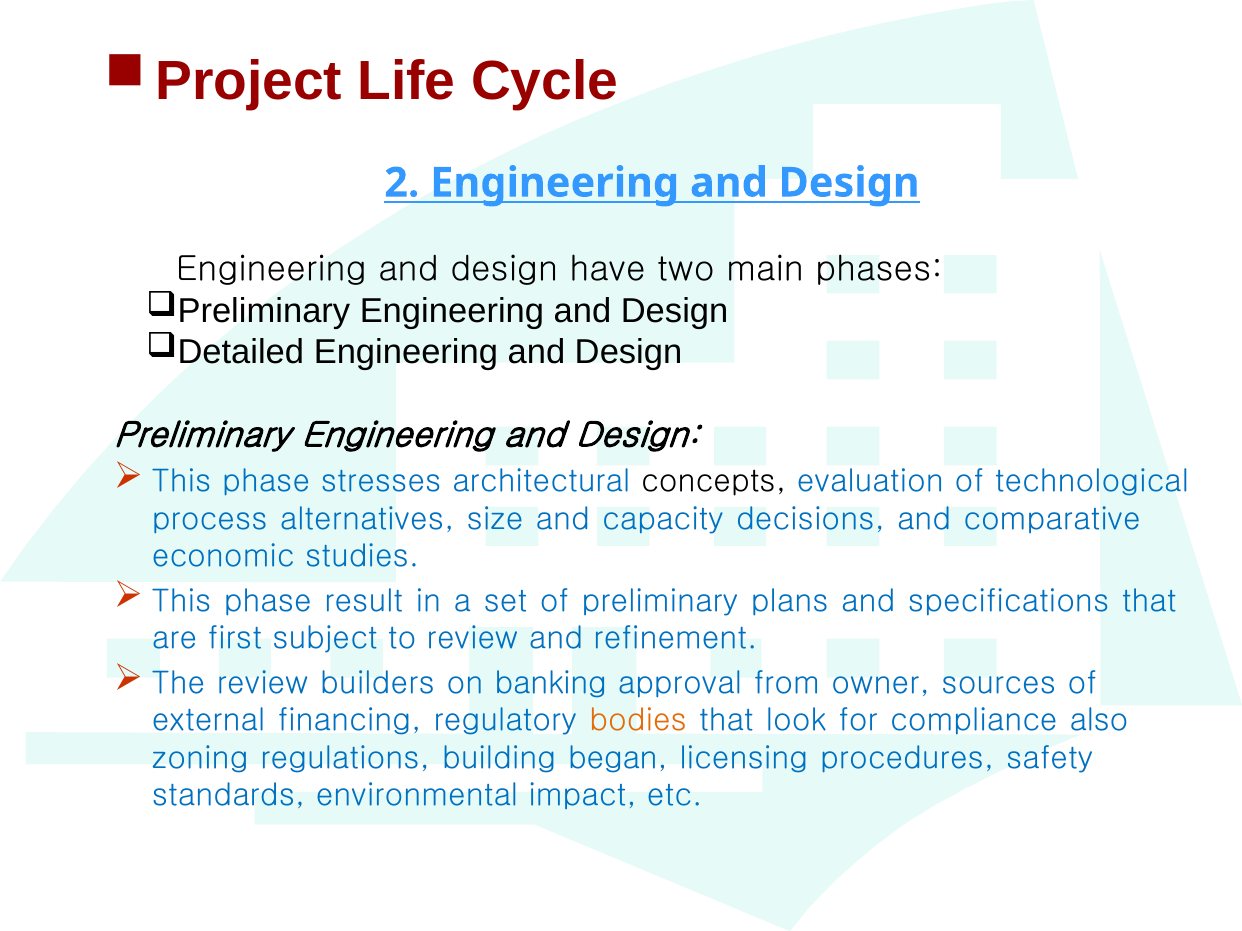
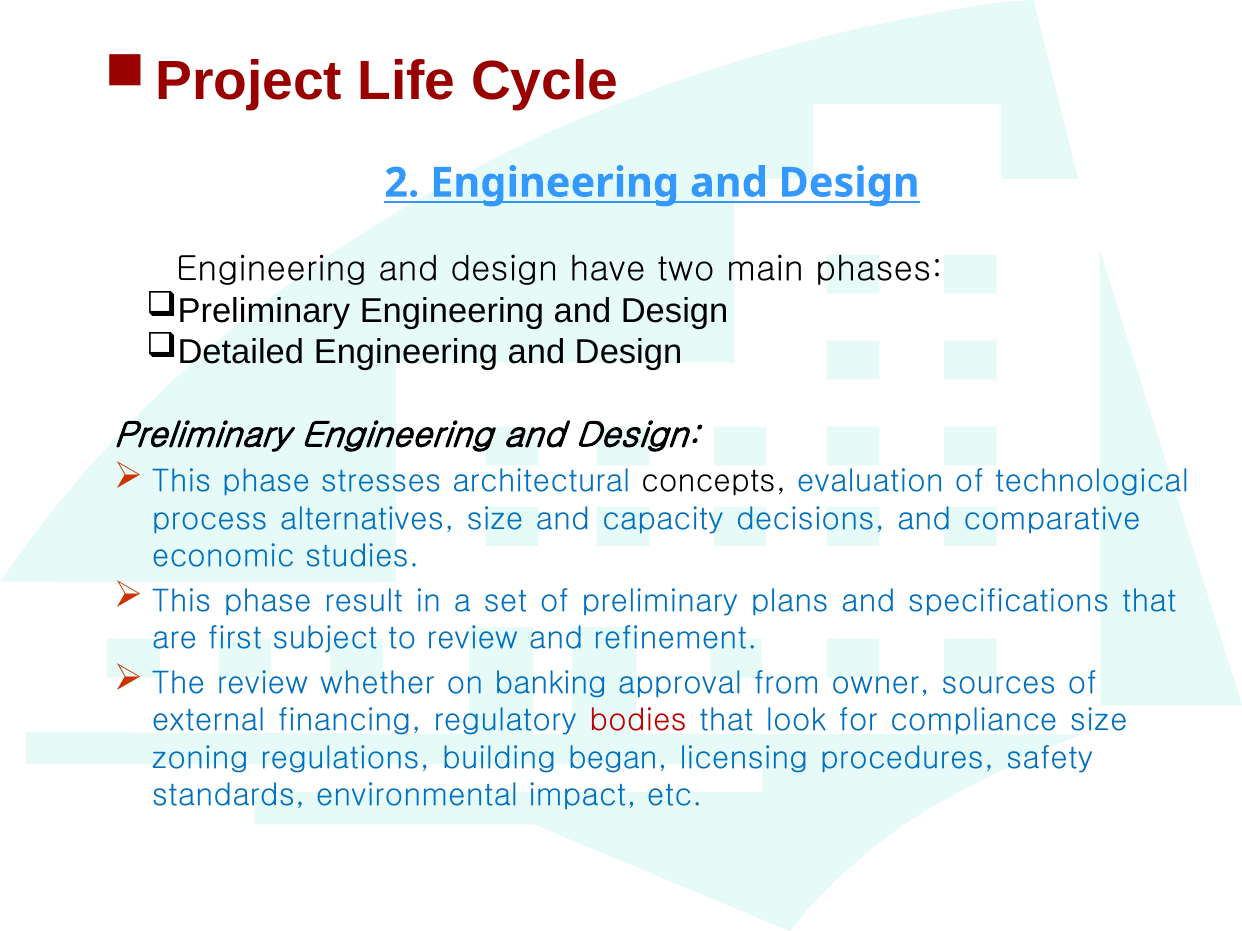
builders: builders -> whether (378, 684)
bodies colour: orange -> red (638, 721)
compliance also: also -> size (1099, 721)
